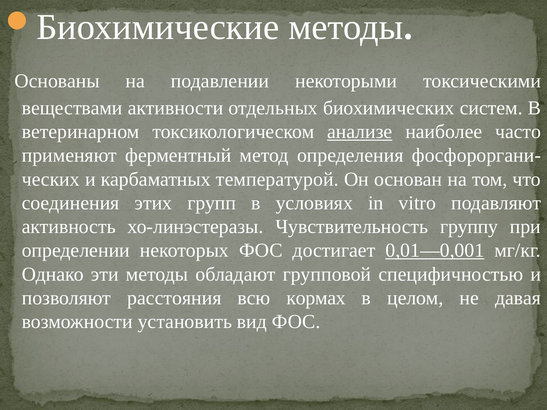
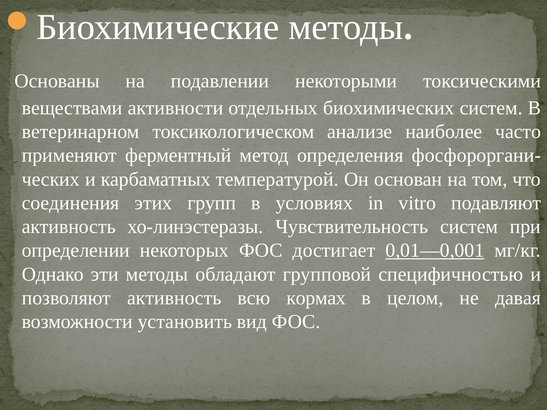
анализе underline: present -> none (360, 132)
Чувствительность группу: группу -> систем (469, 227)
позволяют расстояния: расстояния -> активность (174, 298)
